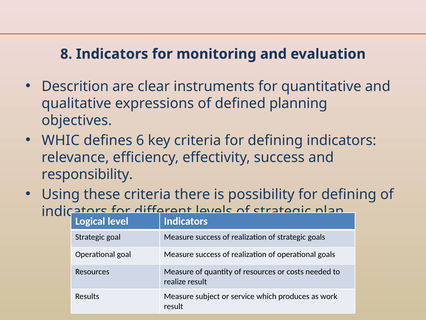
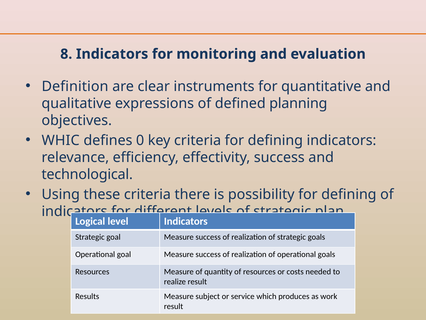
Descrition: Descrition -> Definition (75, 86)
6: 6 -> 0 (140, 140)
responsibility: responsibility -> technological (87, 174)
